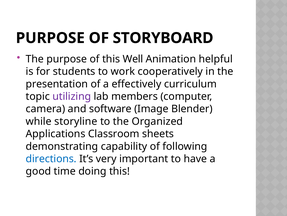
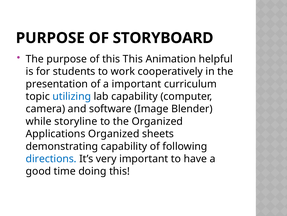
this Well: Well -> This (133, 59)
a effectively: effectively -> important (136, 84)
utilizing colour: purple -> blue (72, 96)
lab members: members -> capability (135, 96)
Applications Classroom: Classroom -> Organized (114, 133)
